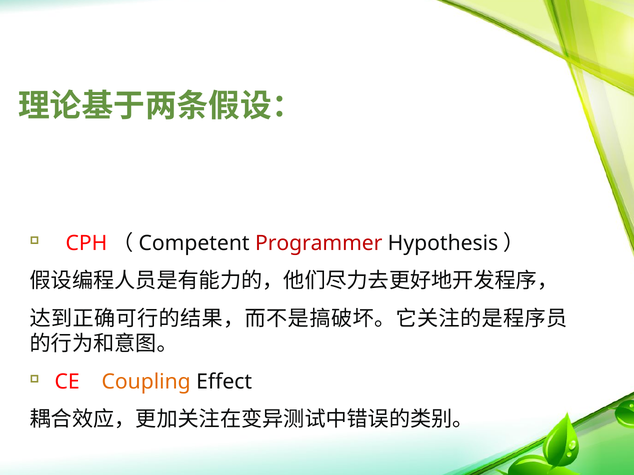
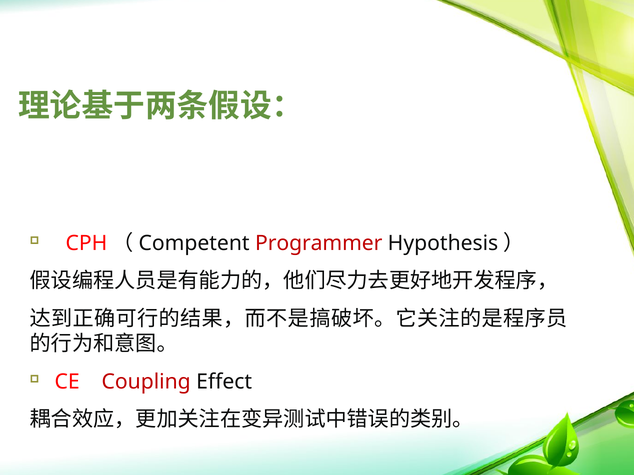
Coupling colour: orange -> red (146, 382)
